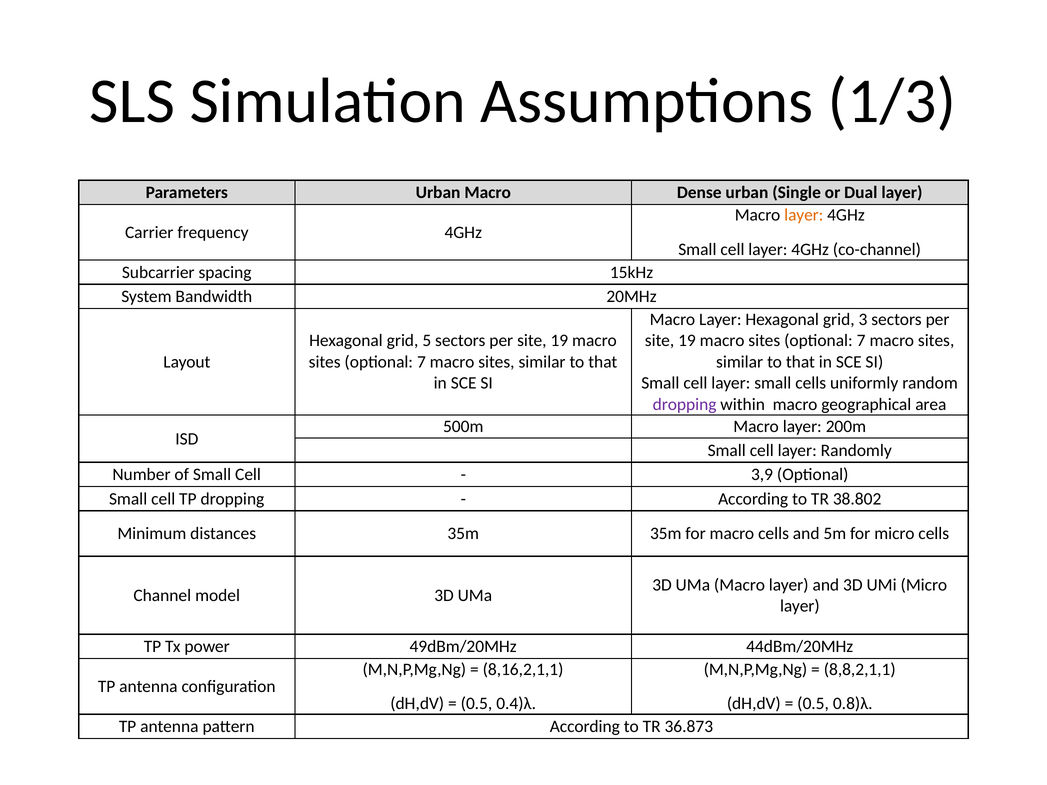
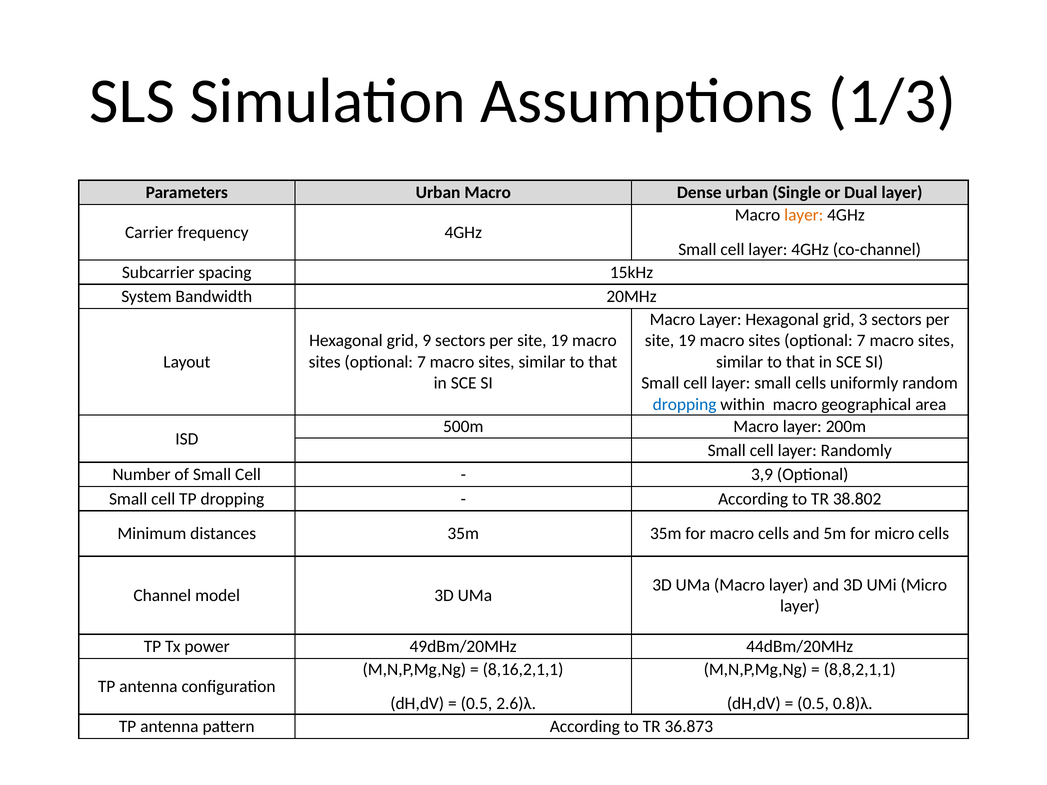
5: 5 -> 9 (427, 341)
dropping colour: purple -> blue (685, 405)
0.4)λ: 0.4)λ -> 2.6)λ (516, 704)
